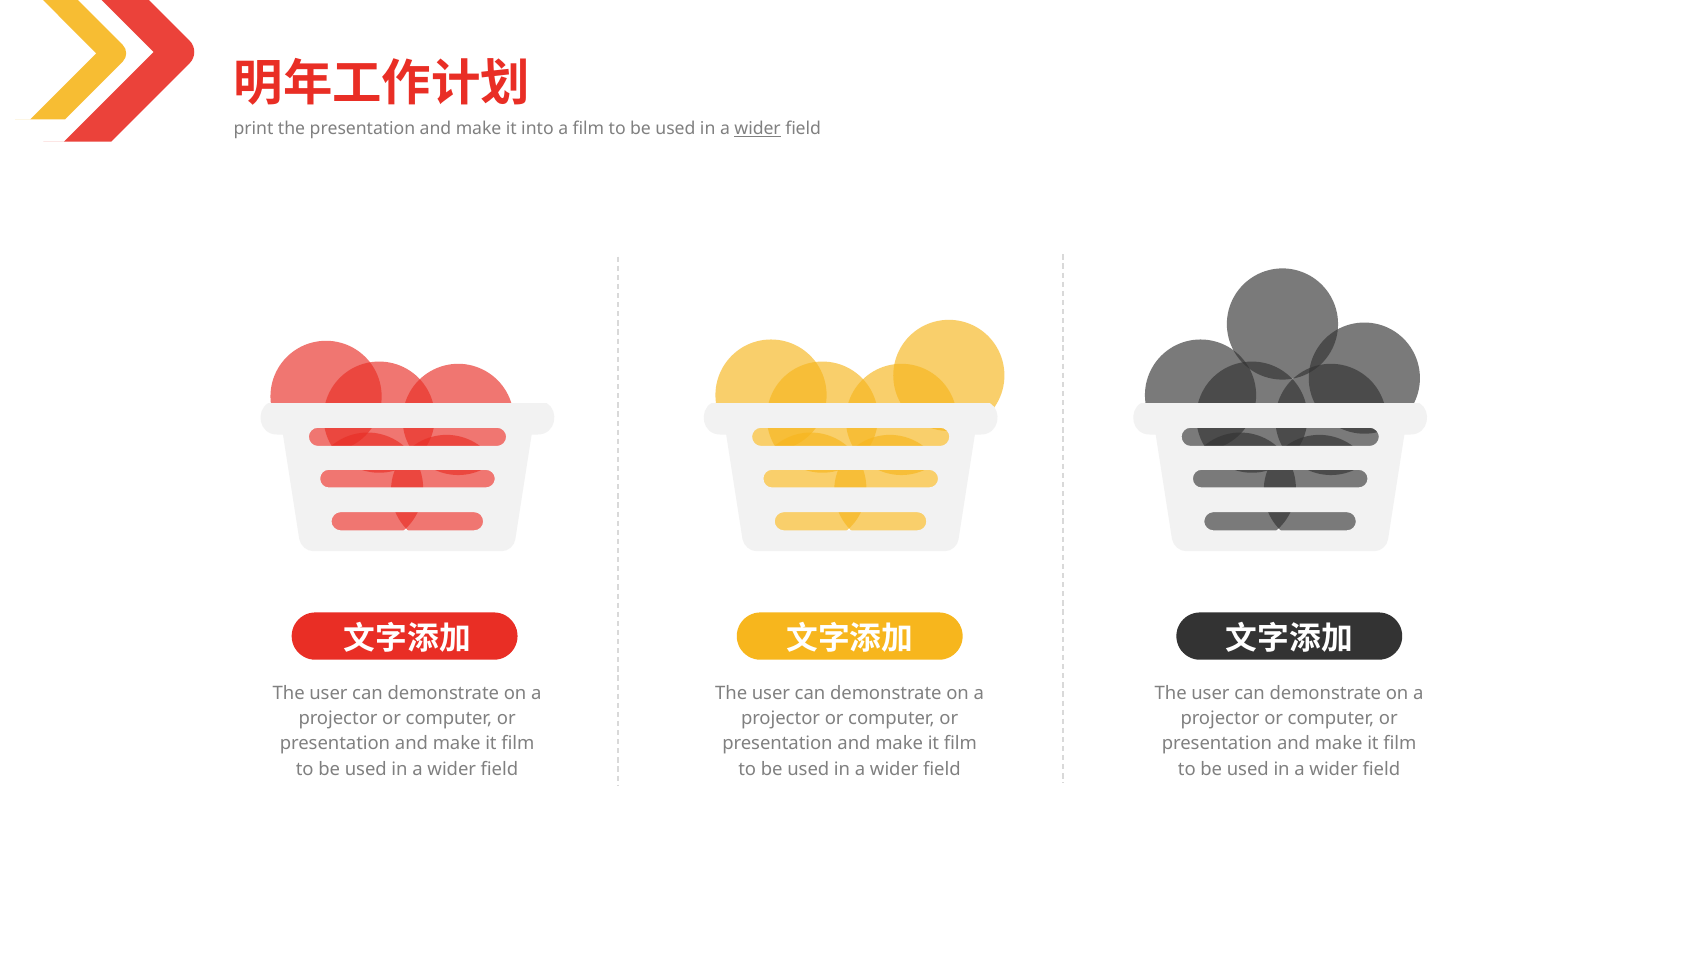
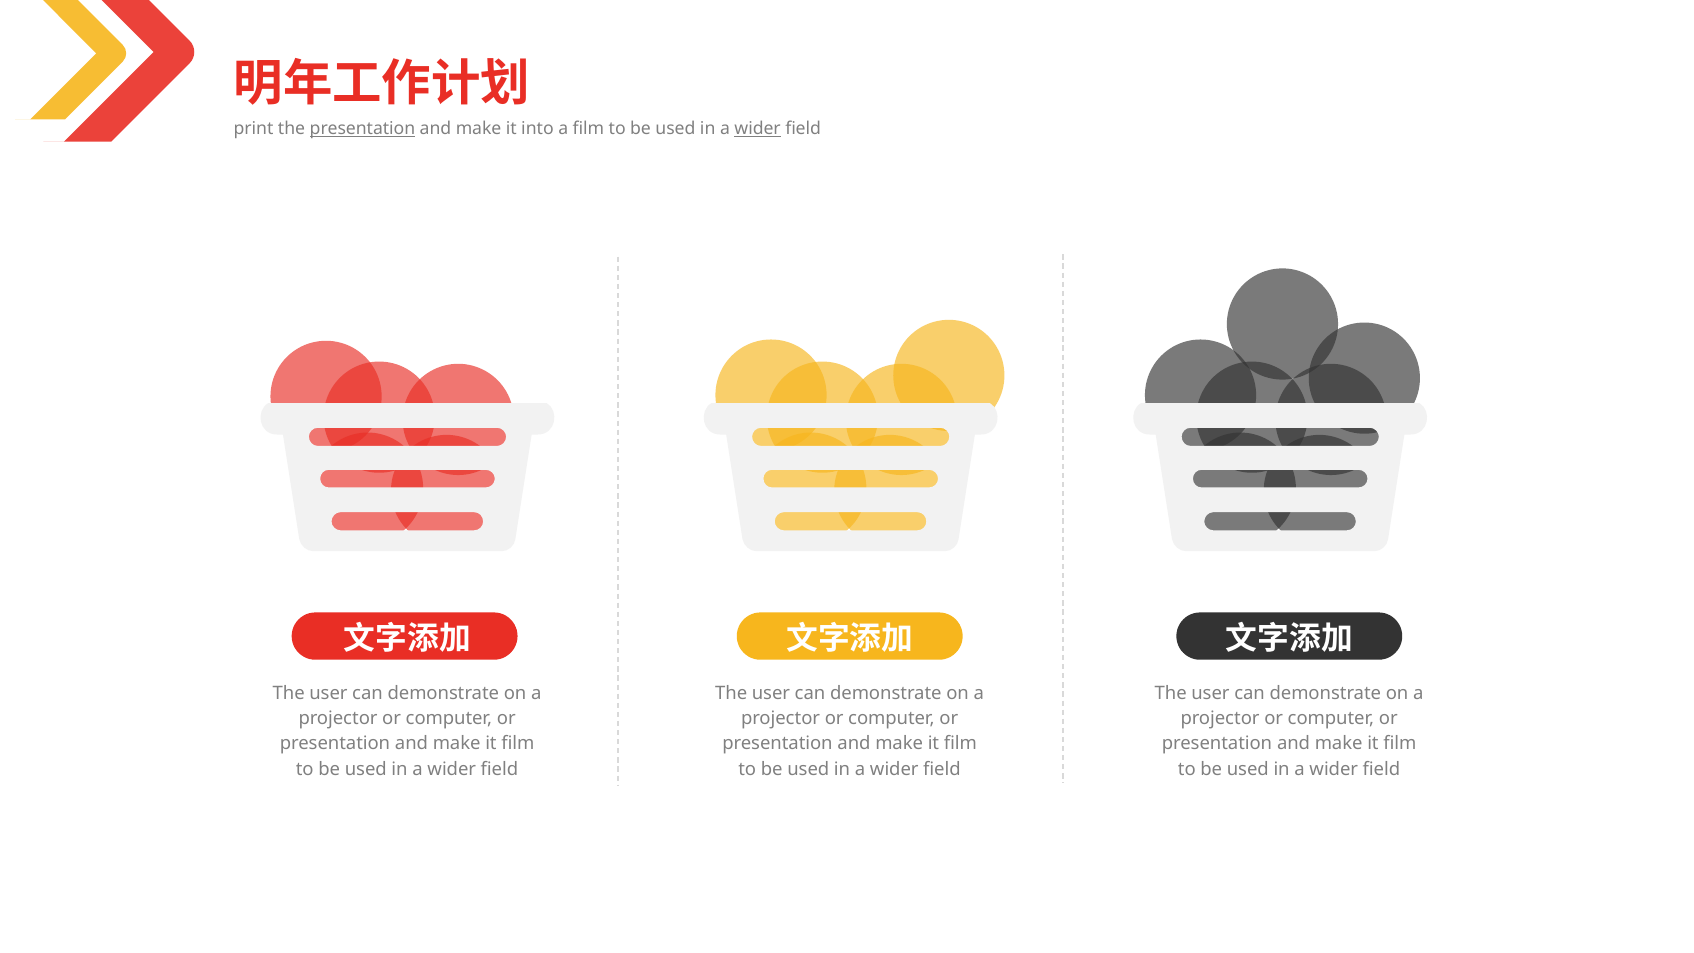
presentation underline: none -> present (362, 129)
